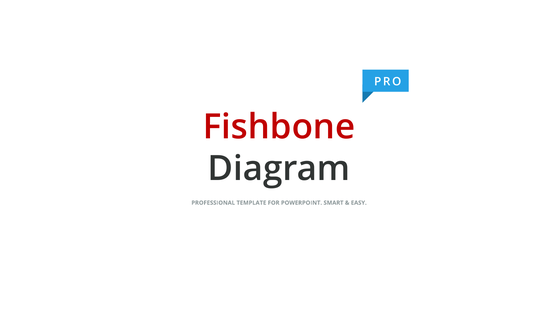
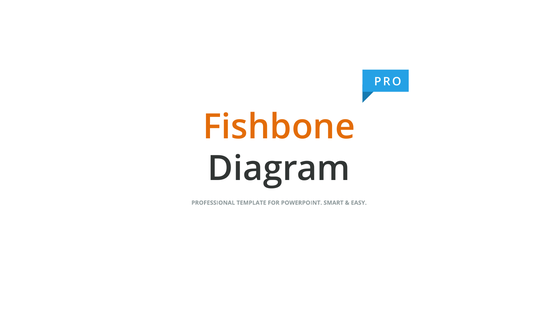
Fishbone colour: red -> orange (279, 127)
